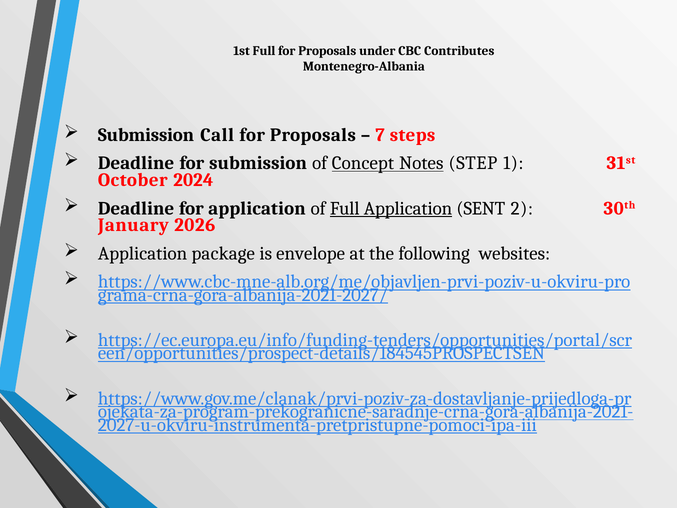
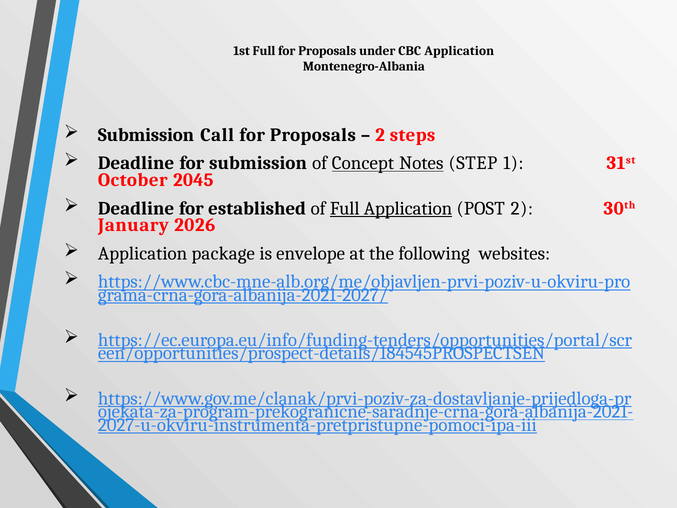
CBC Contributes: Contributes -> Application (459, 51)
7: 7 -> 2 (380, 135)
2024: 2024 -> 2045 (193, 180)
for application: application -> established (257, 208)
SENT: SENT -> POST (481, 208)
